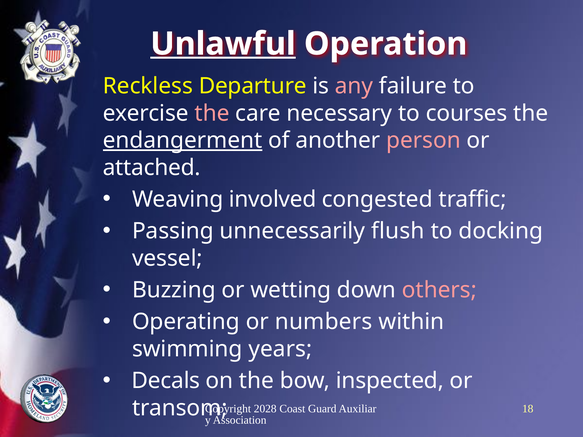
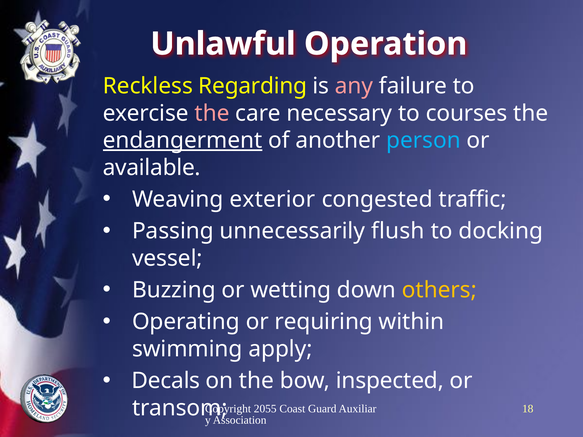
Unlawful underline: present -> none (223, 44)
Departure: Departure -> Regarding (253, 86)
person colour: pink -> light blue (423, 140)
attached: attached -> available (152, 168)
involved: involved -> exterior (272, 199)
others colour: pink -> yellow (439, 290)
numbers: numbers -> requiring (324, 322)
years: years -> apply (280, 349)
2028: 2028 -> 2055 (265, 409)
